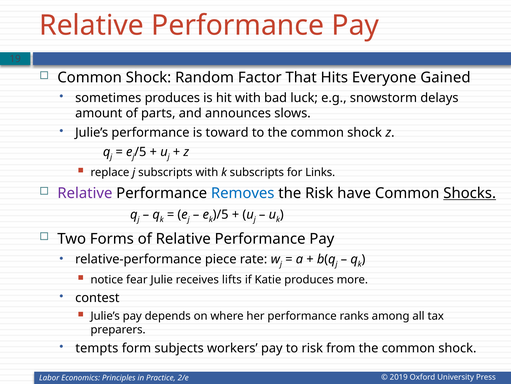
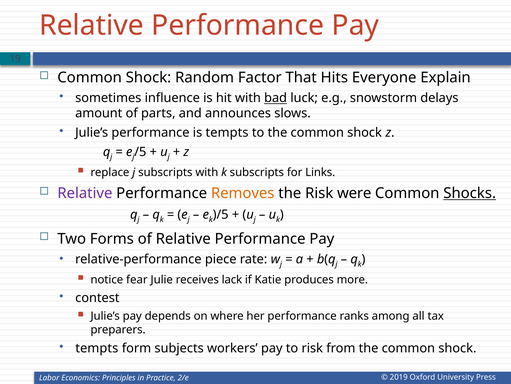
Gained: Gained -> Explain (446, 78)
sometimes produces: produces -> influence (172, 98)
bad underline: none -> present (276, 98)
is toward: toward -> tempts (227, 132)
Removes colour: blue -> orange (243, 193)
have: have -> were (354, 193)
lifts: lifts -> lack (232, 279)
